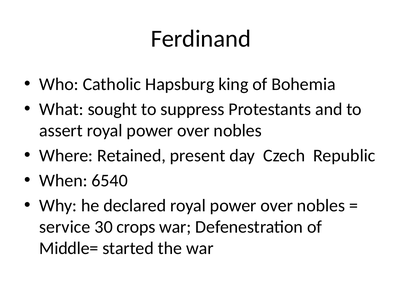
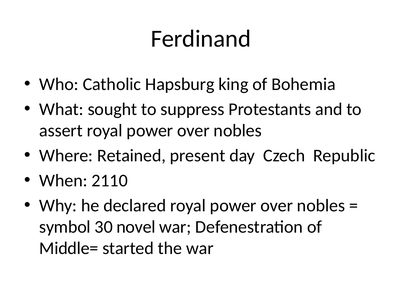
6540: 6540 -> 2110 (110, 181)
service: service -> symbol (65, 227)
crops: crops -> novel (136, 227)
